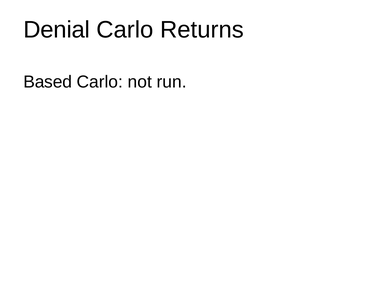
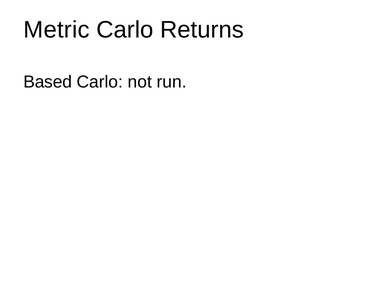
Denial: Denial -> Metric (56, 30)
